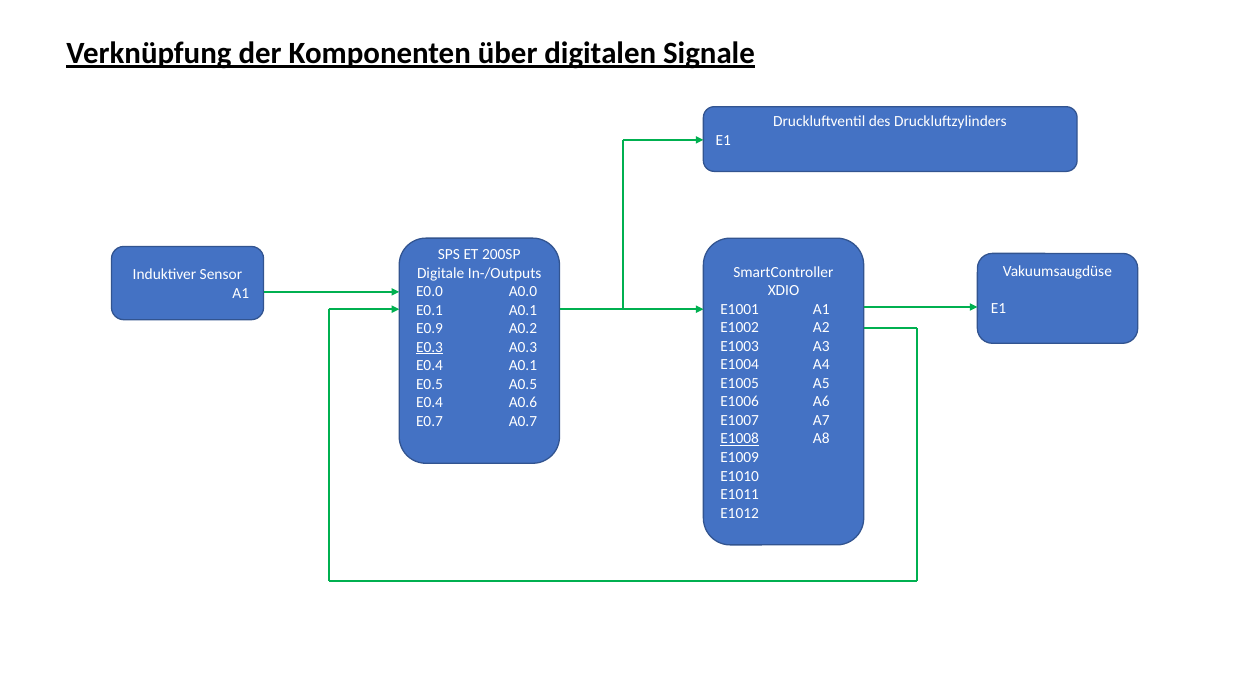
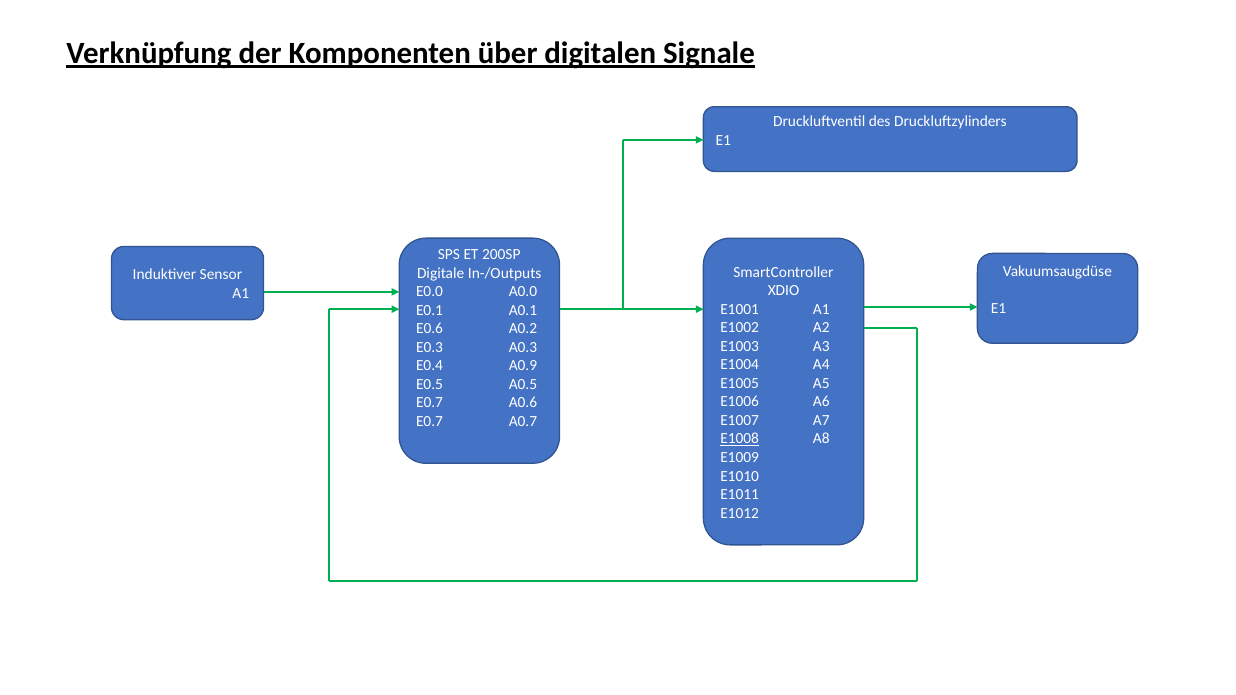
E0.9: E0.9 -> E0.6 (430, 329)
E0.3 underline: present -> none (430, 347)
E0.4 A0.1: A0.1 -> A0.9 (523, 366)
E0.4: E0.4 -> E0.7 (430, 403)
